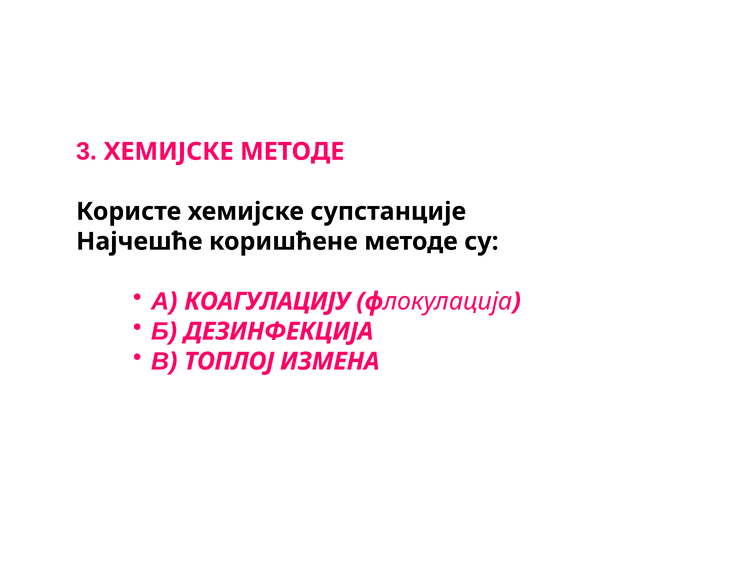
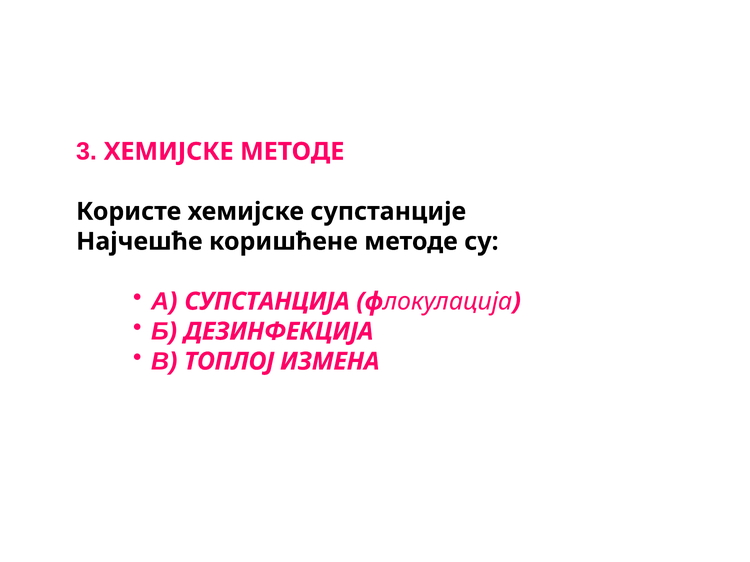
КОАГУЛАЦИЈУ: КОАГУЛАЦИЈУ -> СУПСТАНЦИЈА (267, 302)
